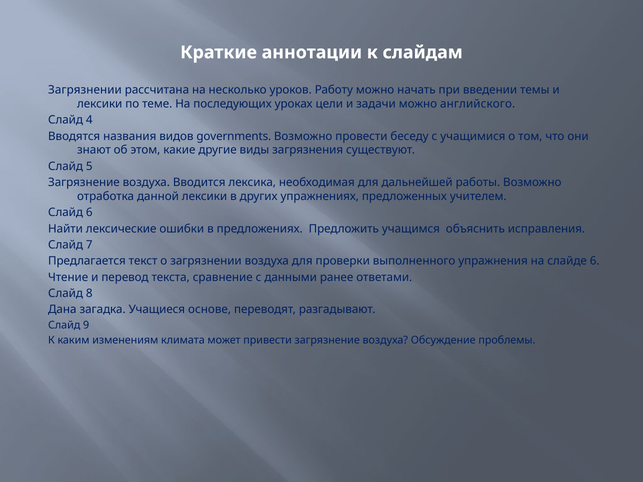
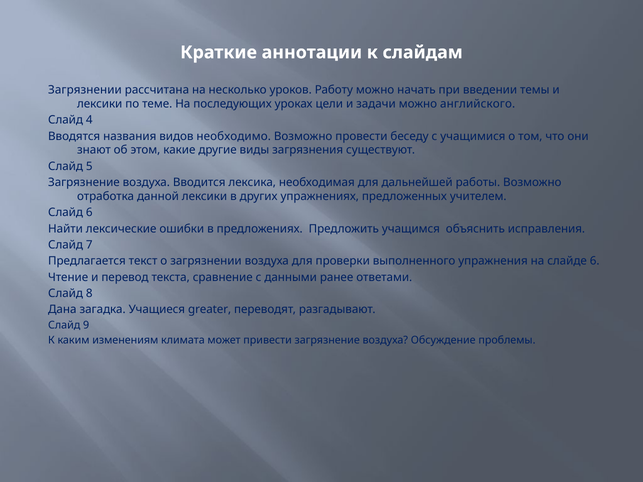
governments: governments -> необходимо (234, 136)
основе: основе -> greater (210, 310)
